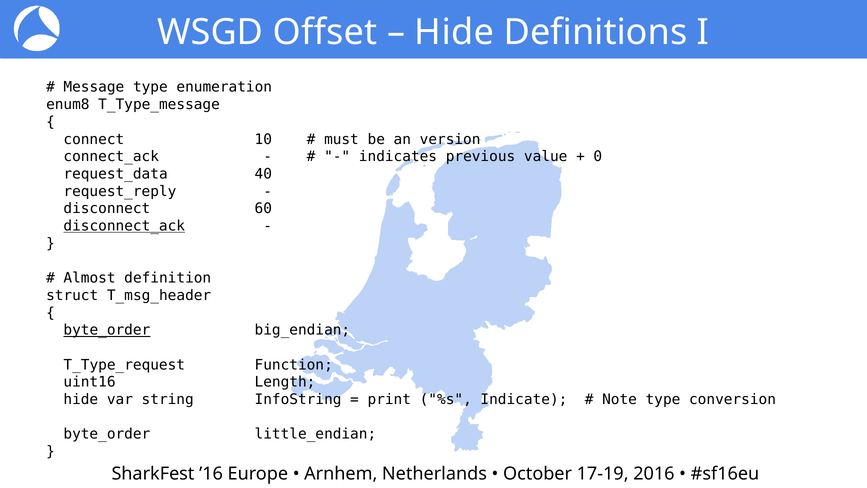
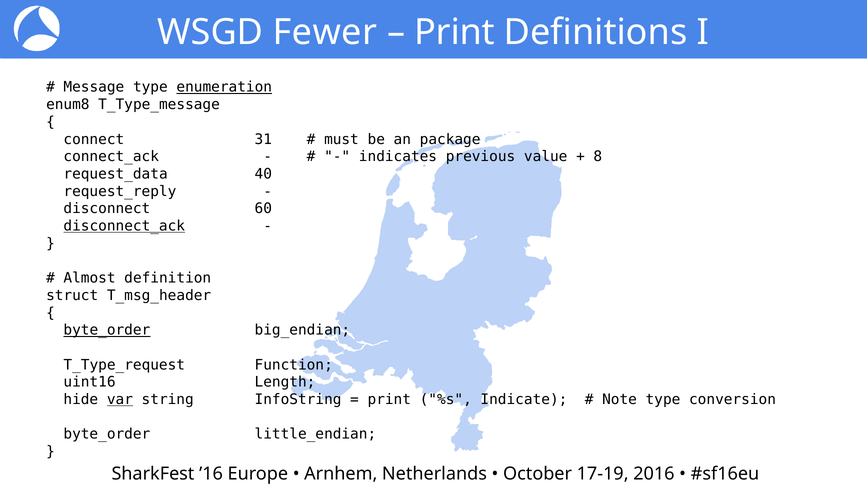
Offset: Offset -> Fewer (325, 32)
Hide: Hide -> Print (455, 32)
enumeration underline: none -> present (224, 87)
10: 10 -> 31 (263, 139)
version: version -> package (450, 139)
0: 0 -> 8 (598, 157)
var underline: none -> present (120, 399)
